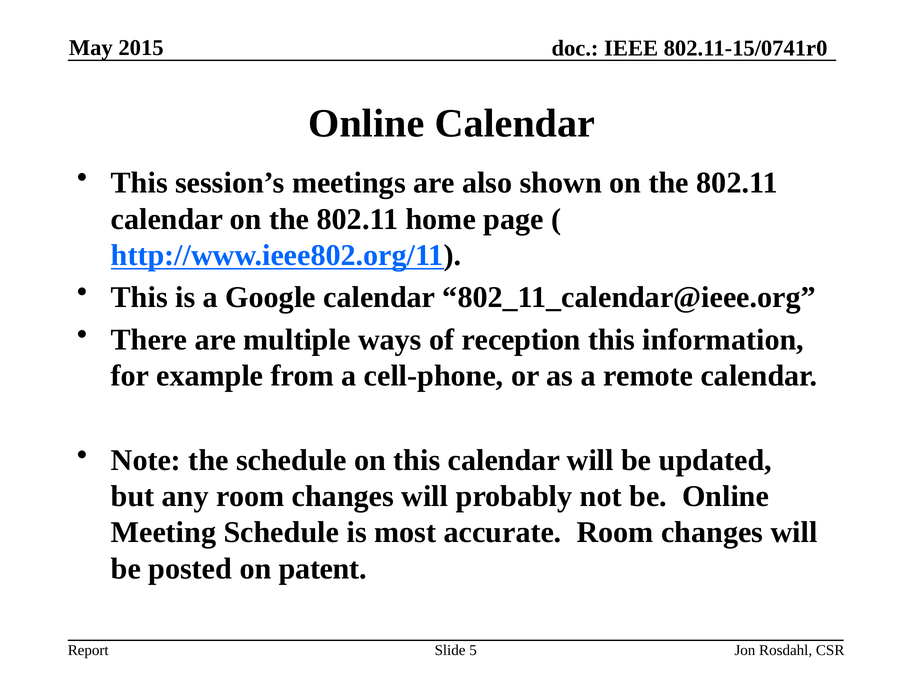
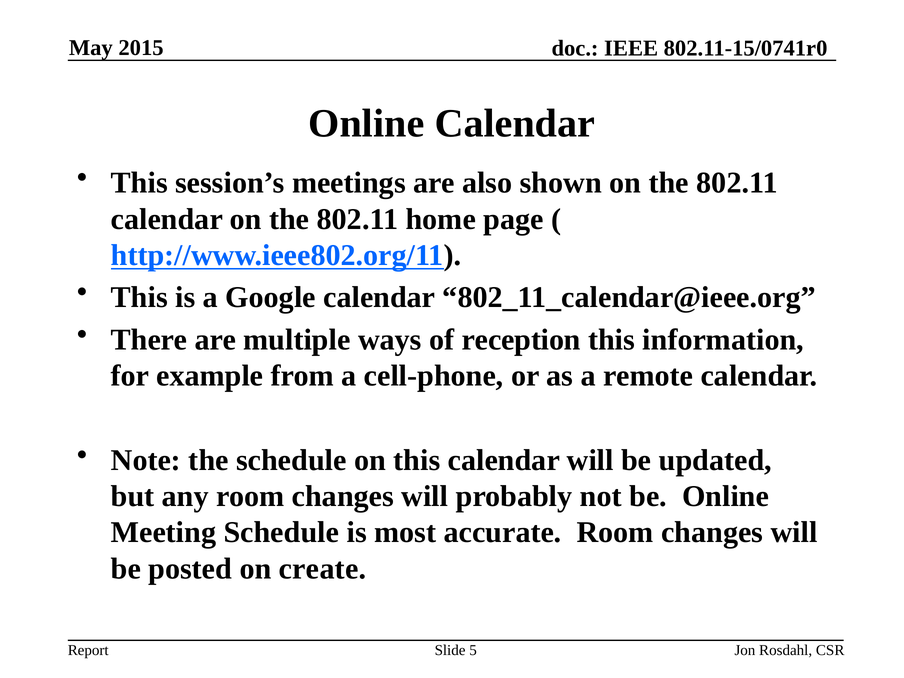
patent: patent -> create (322, 569)
